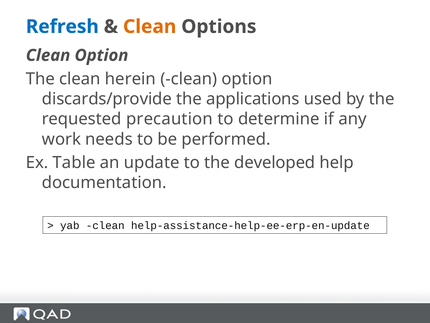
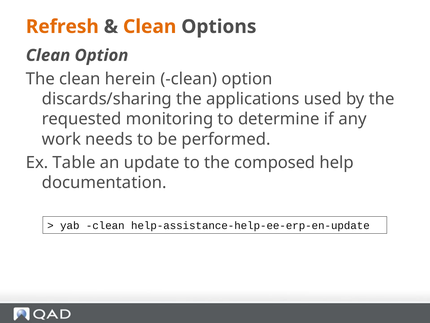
Refresh colour: blue -> orange (62, 27)
discards/provide: discards/provide -> discards/sharing (107, 99)
precaution: precaution -> monitoring (170, 119)
developed: developed -> composed (275, 162)
